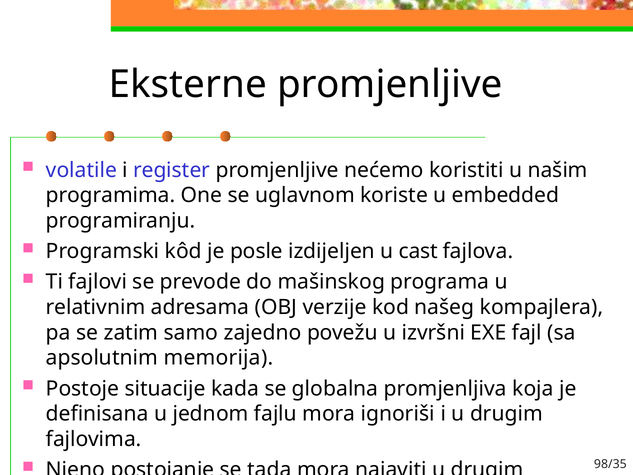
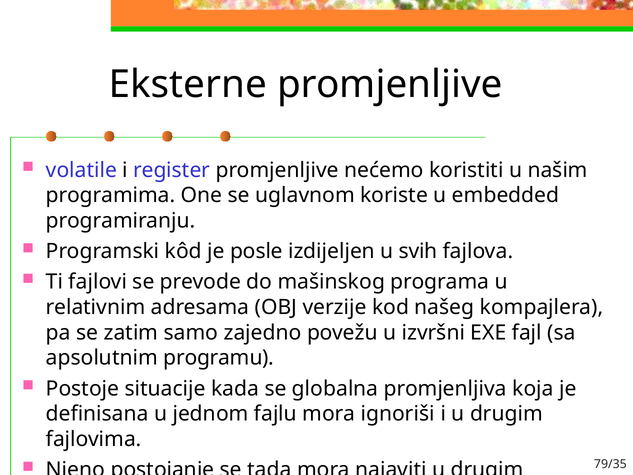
cast: cast -> svih (418, 251)
memorija: memorija -> programu (219, 358)
98/35: 98/35 -> 79/35 (610, 464)
